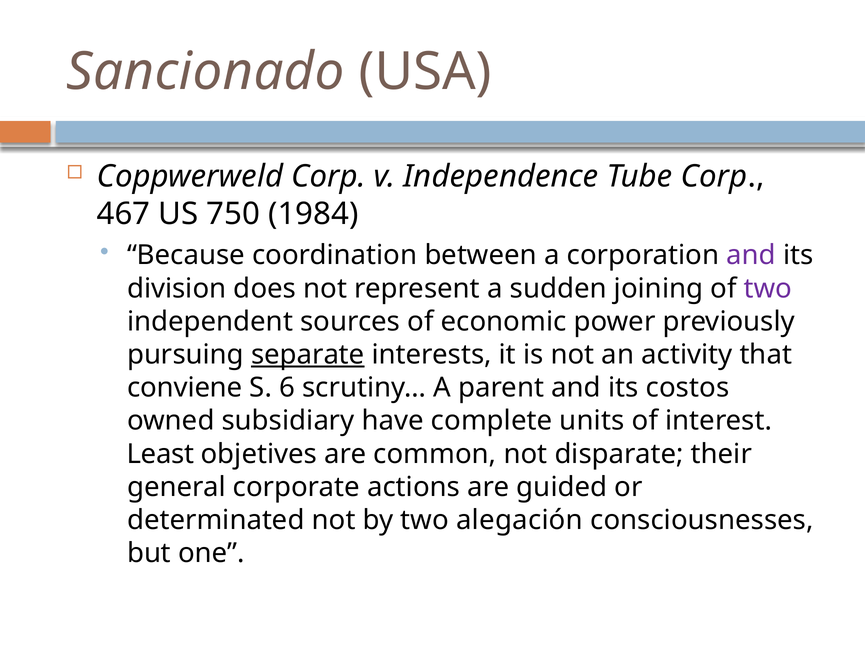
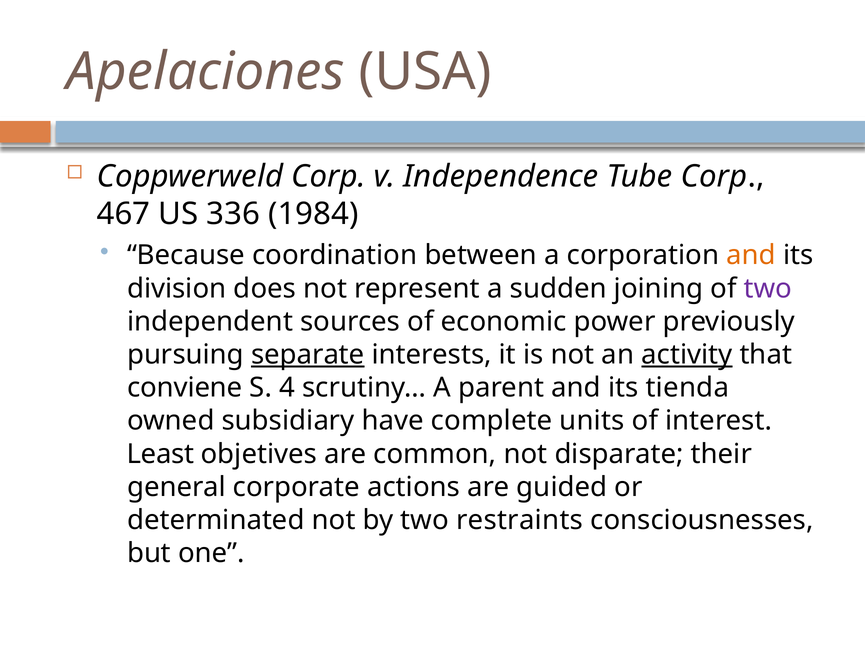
Sancionado: Sancionado -> Apelaciones (206, 72)
750: 750 -> 336 (233, 214)
and colour: purple -> orange (751, 256)
activity underline: none -> present (687, 355)
6: 6 -> 4 (287, 388)
costos: costos -> tienda (687, 388)
alegación: alegación -> restraints (520, 521)
